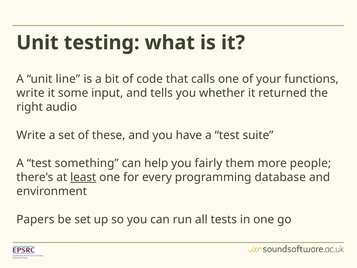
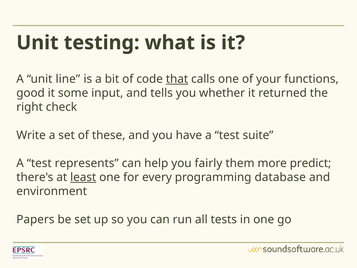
that underline: none -> present (177, 79)
write: write -> good (31, 93)
audio: audio -> check (61, 107)
something: something -> represents (87, 163)
people: people -> predict (310, 163)
